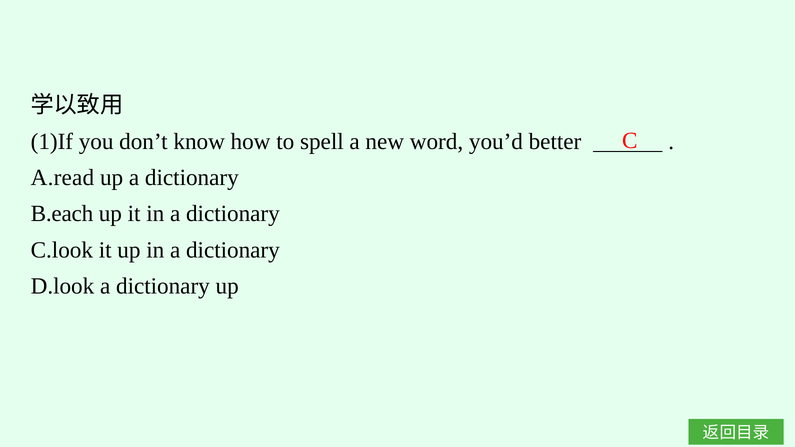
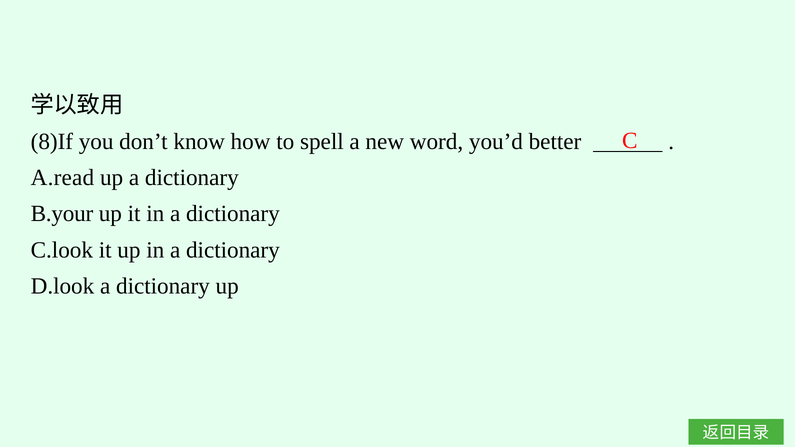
1)If: 1)If -> 8)If (52, 141)
B.each: B.each -> B.your (62, 214)
